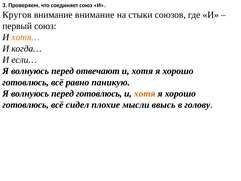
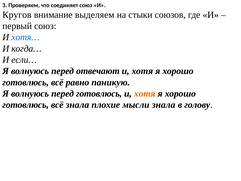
внимание внимание: внимание -> выделяем (95, 15)
хотя… colour: orange -> blue (26, 37)
всё сидел: сидел -> знала (77, 105)
мысли ввысь: ввысь -> знала (164, 105)
